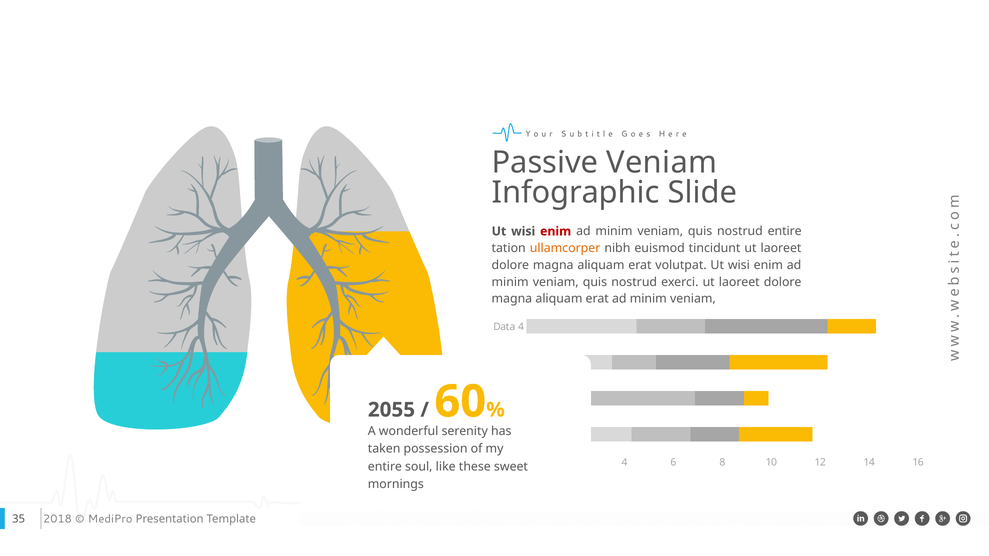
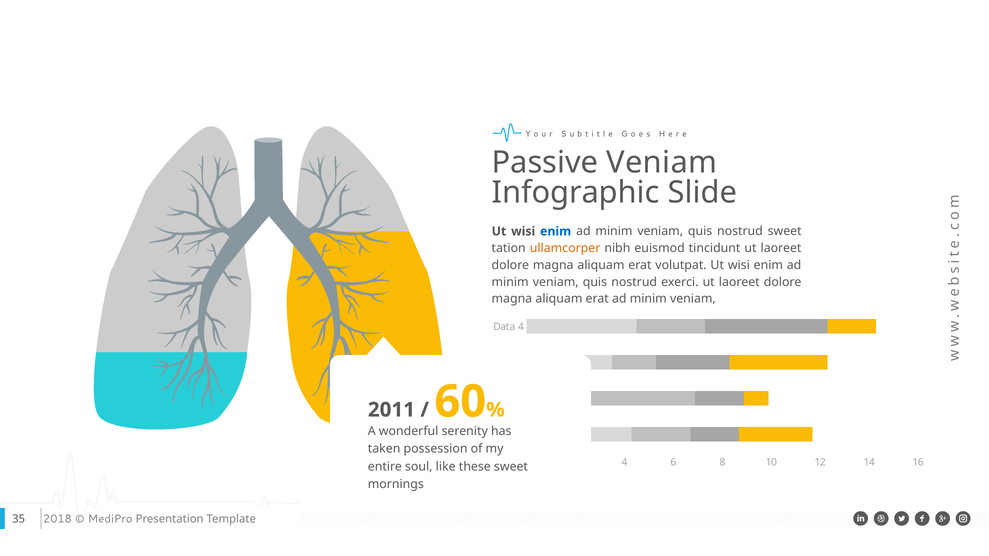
enim colour: red -> blue (556, 231)
nostrud entire: entire -> sweet (785, 231)
2055: 2055 -> 2011 (391, 410)
